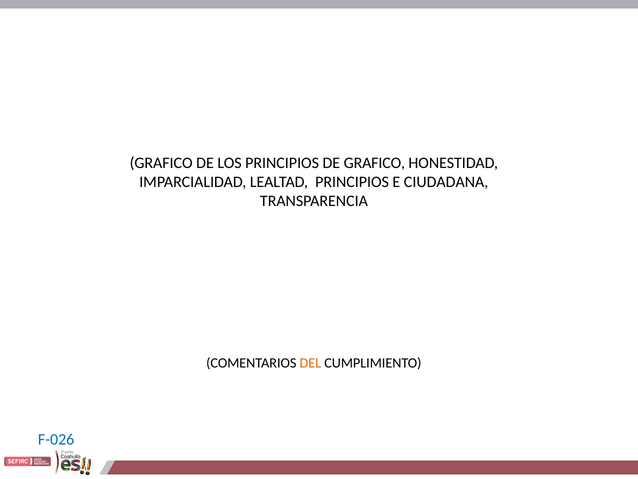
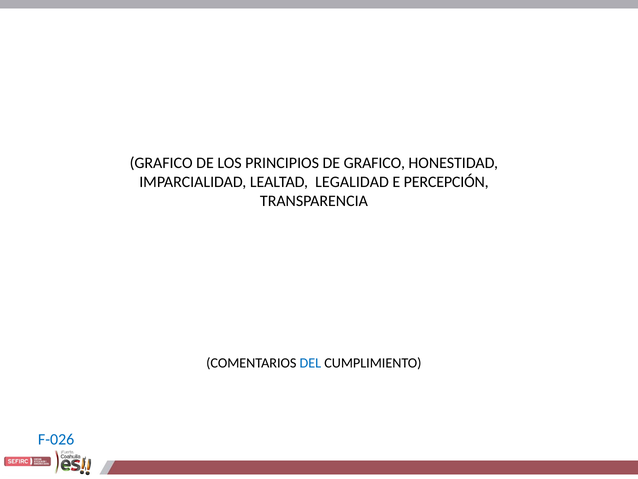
LEALTAD PRINCIPIOS: PRINCIPIOS -> LEGALIDAD (352, 182)
CIUDADANA: CIUDADANA -> PERCEPCIÓN (446, 182)
DEL colour: orange -> blue (310, 363)
